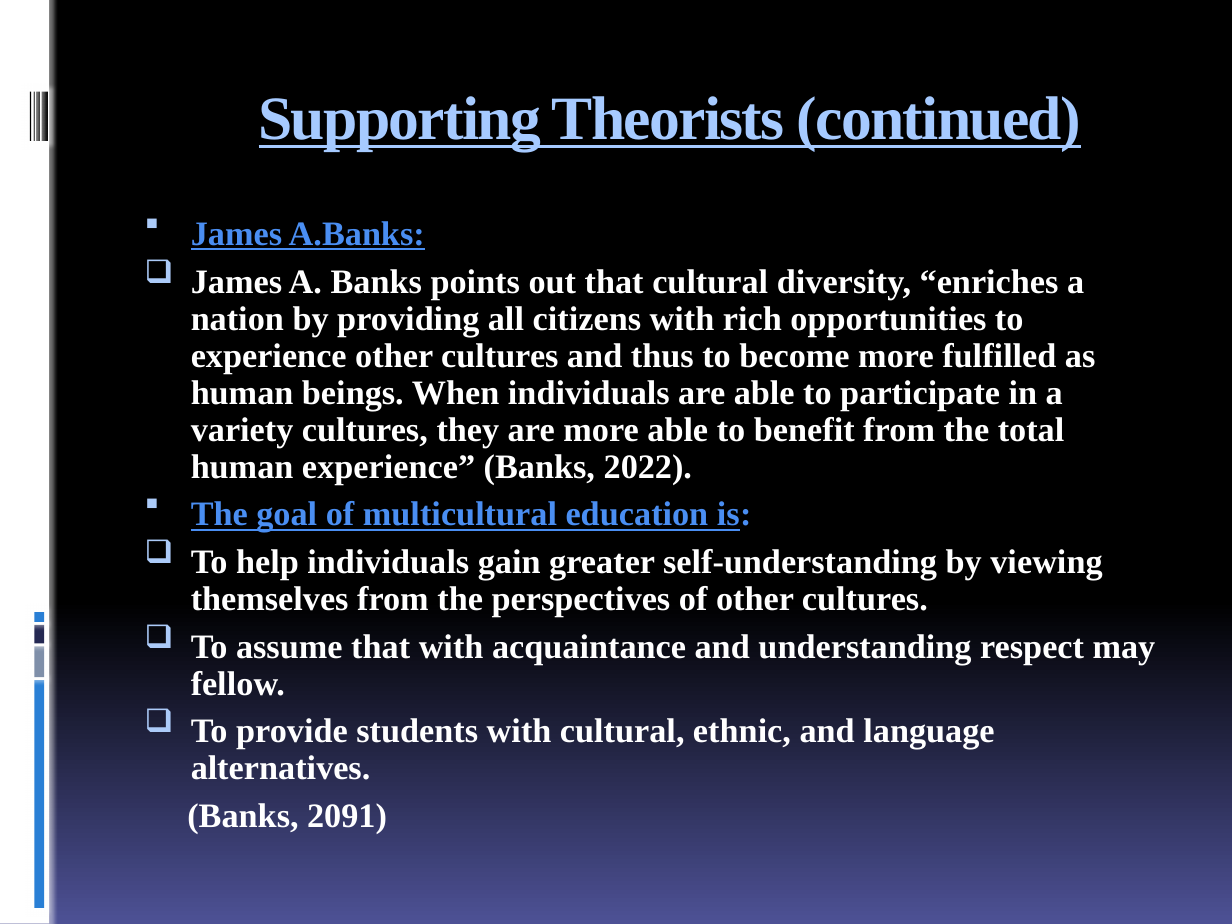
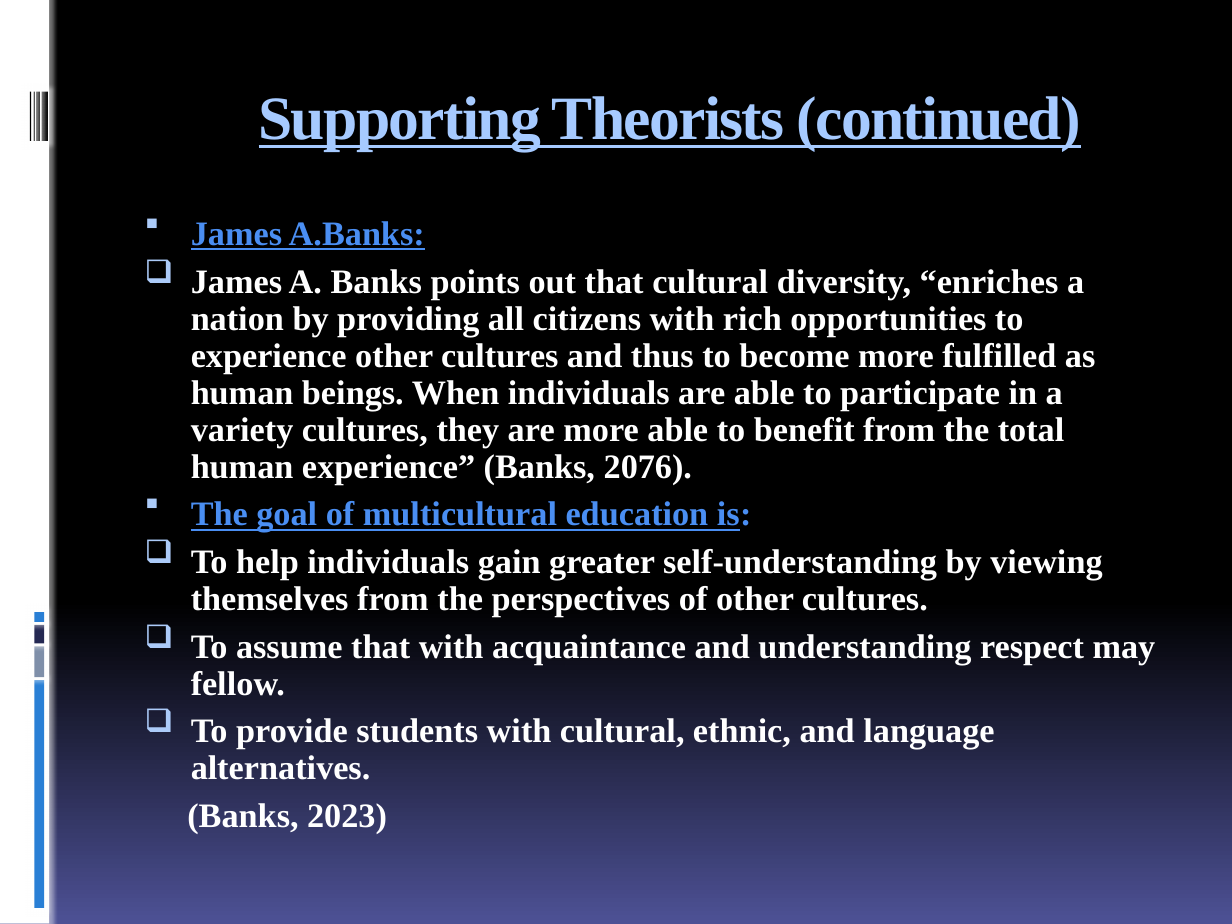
2022: 2022 -> 2076 (648, 467)
2091: 2091 -> 2023 (347, 816)
